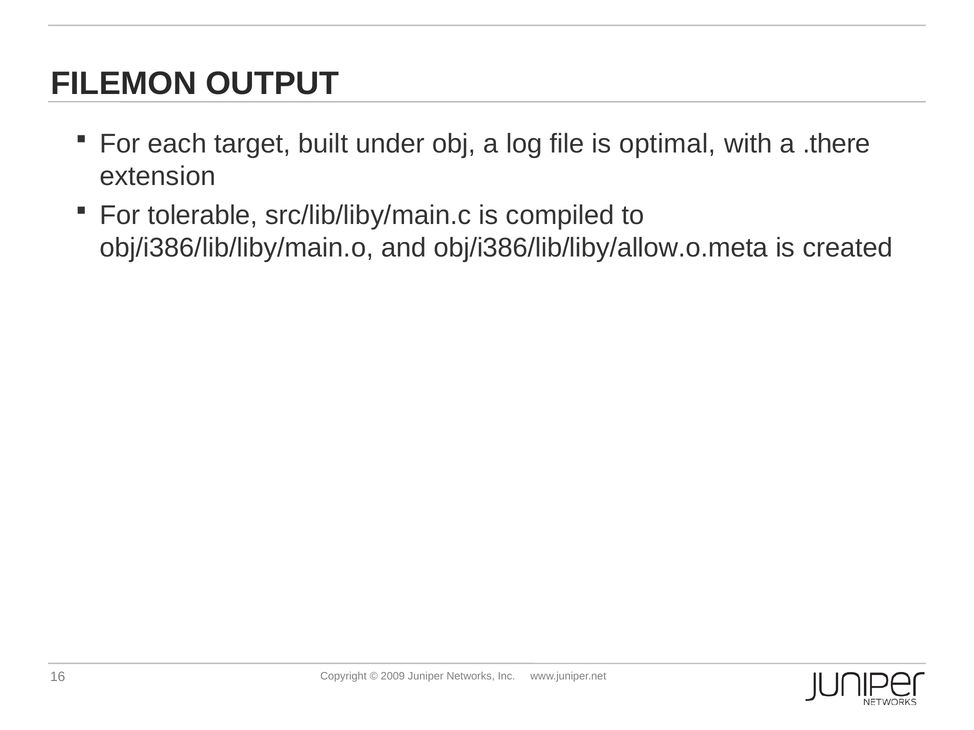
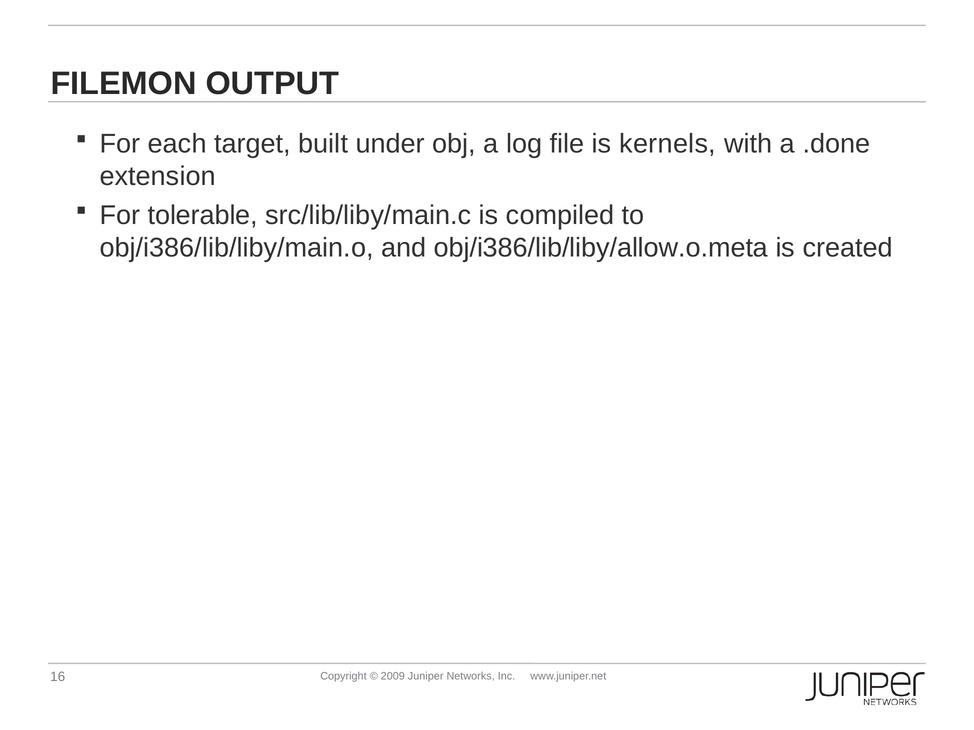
optimal: optimal -> kernels (668, 144)
.there: .there -> .done (836, 144)
